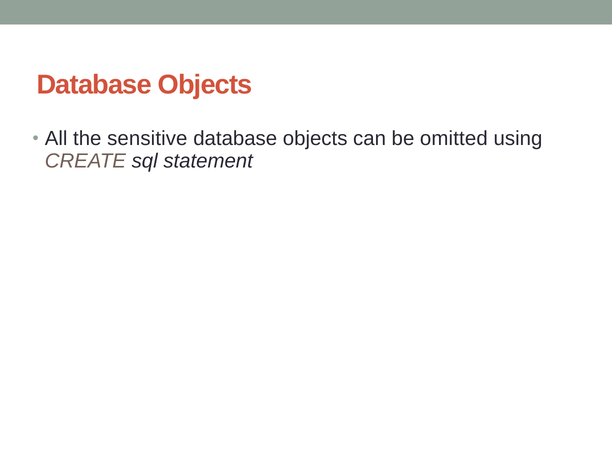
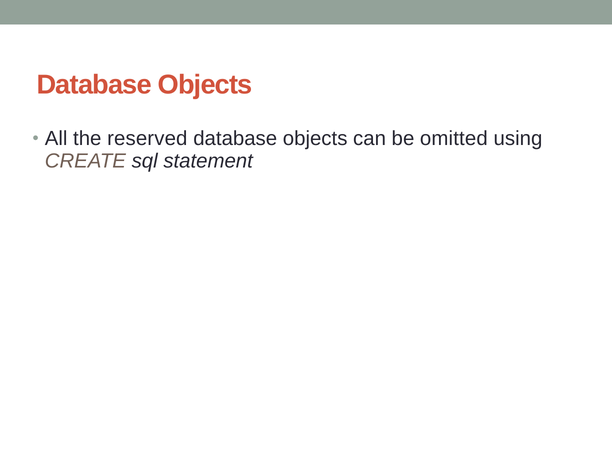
sensitive: sensitive -> reserved (147, 138)
